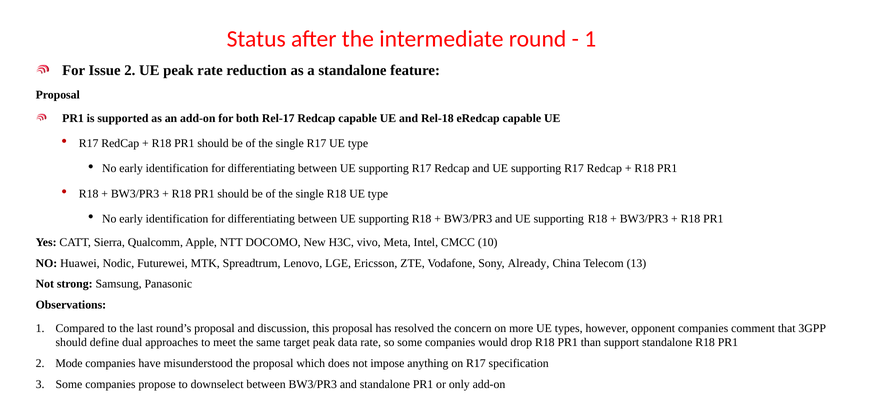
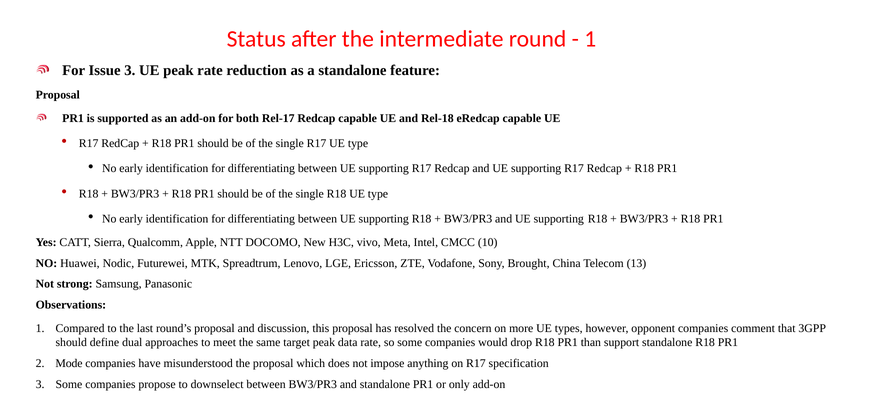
Issue 2: 2 -> 3 (130, 70)
Already: Already -> Brought (529, 263)
